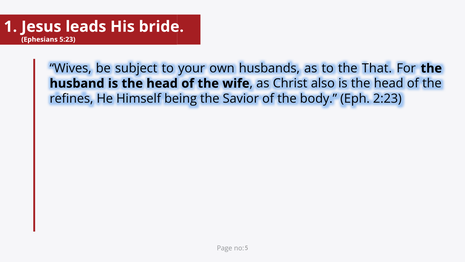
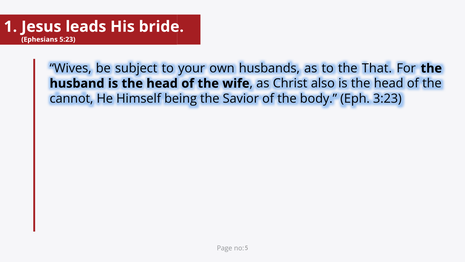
refines: refines -> cannot (71, 99)
2:23: 2:23 -> 3:23 (387, 99)
